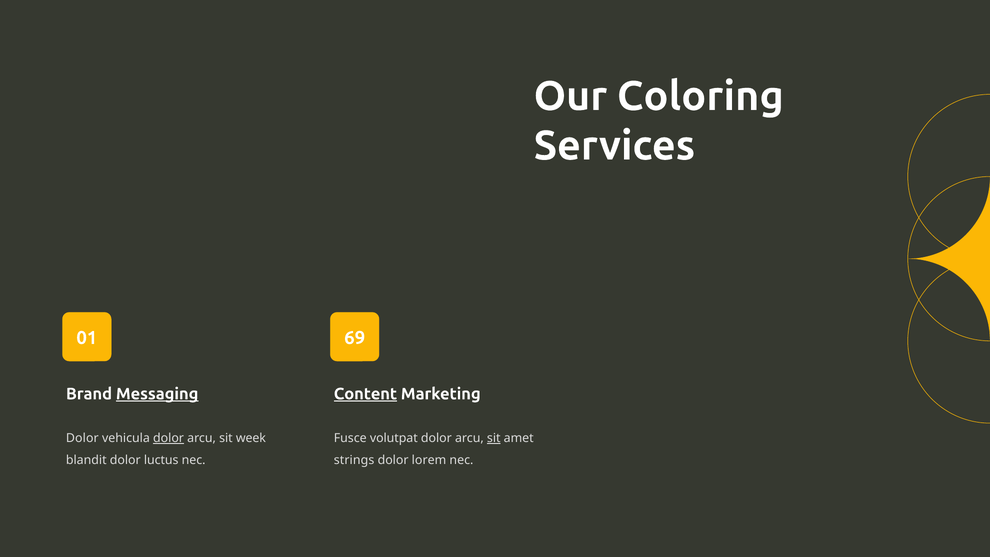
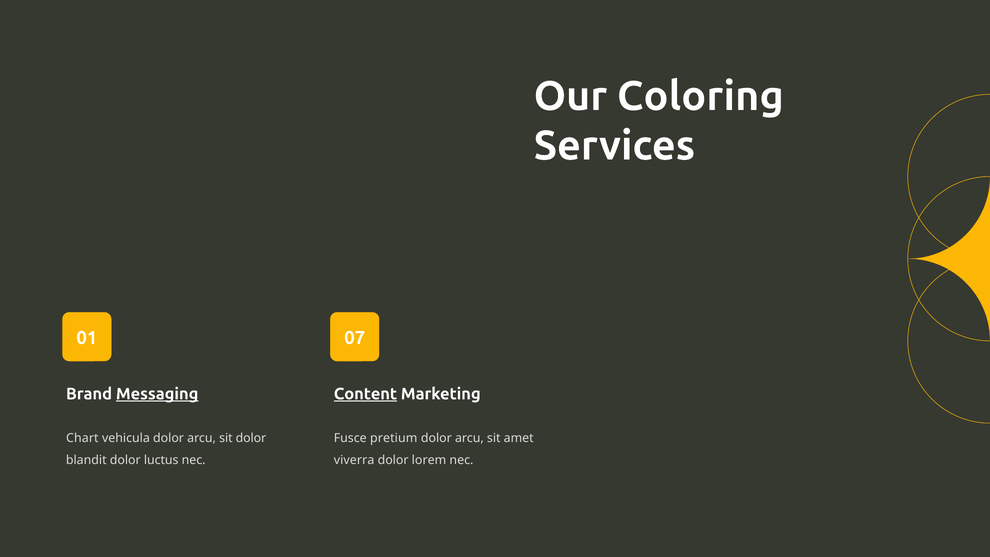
69: 69 -> 07 (355, 338)
Dolor: Dolor -> Chart (82, 438)
dolor underline: present -> none (169, 438)
sit week: week -> dolor (251, 438)
volutpat: volutpat -> pretium (394, 438)
sit underline: present -> none (494, 438)
strings: strings -> viverra (354, 460)
